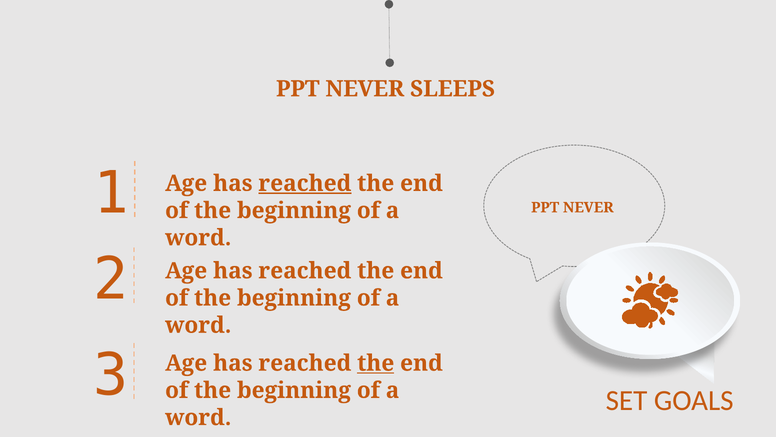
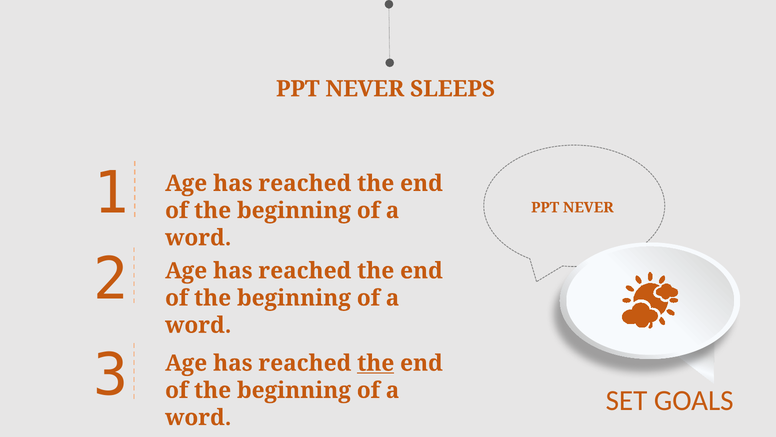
reached underline: present -> none (305, 183)
